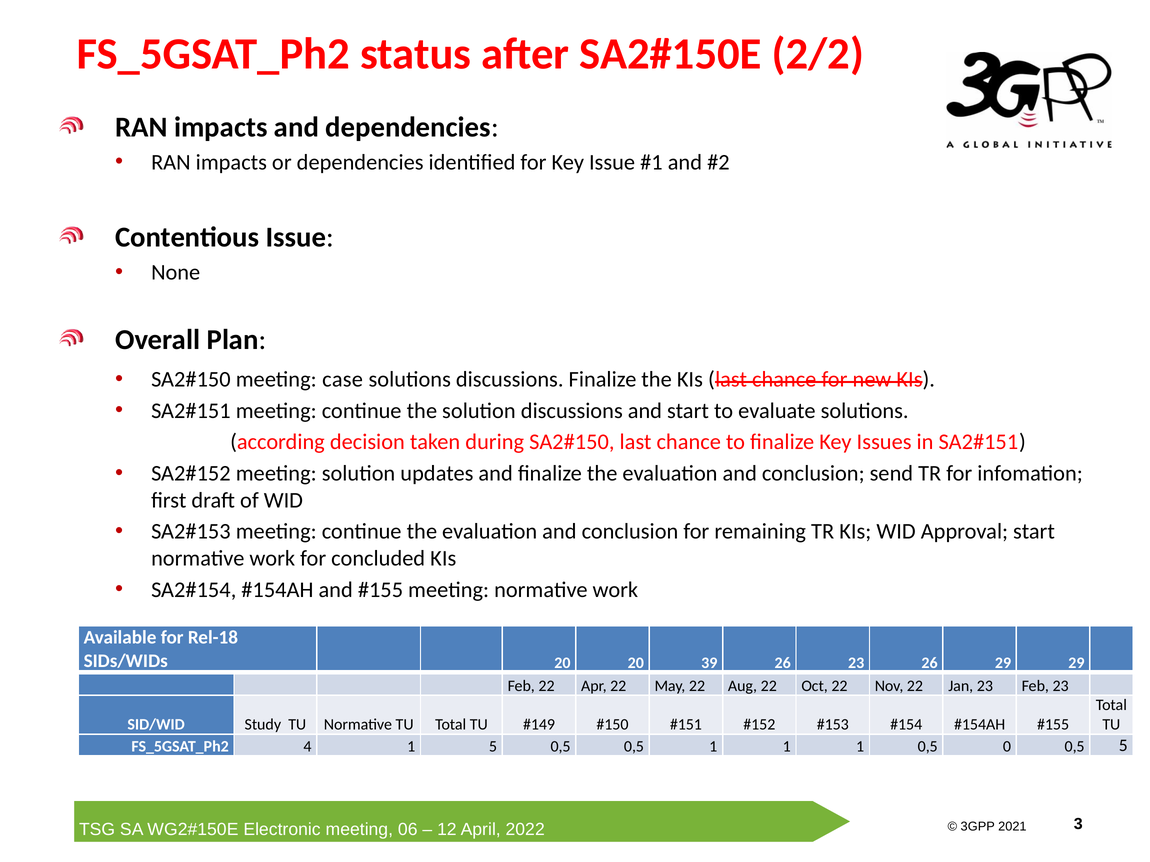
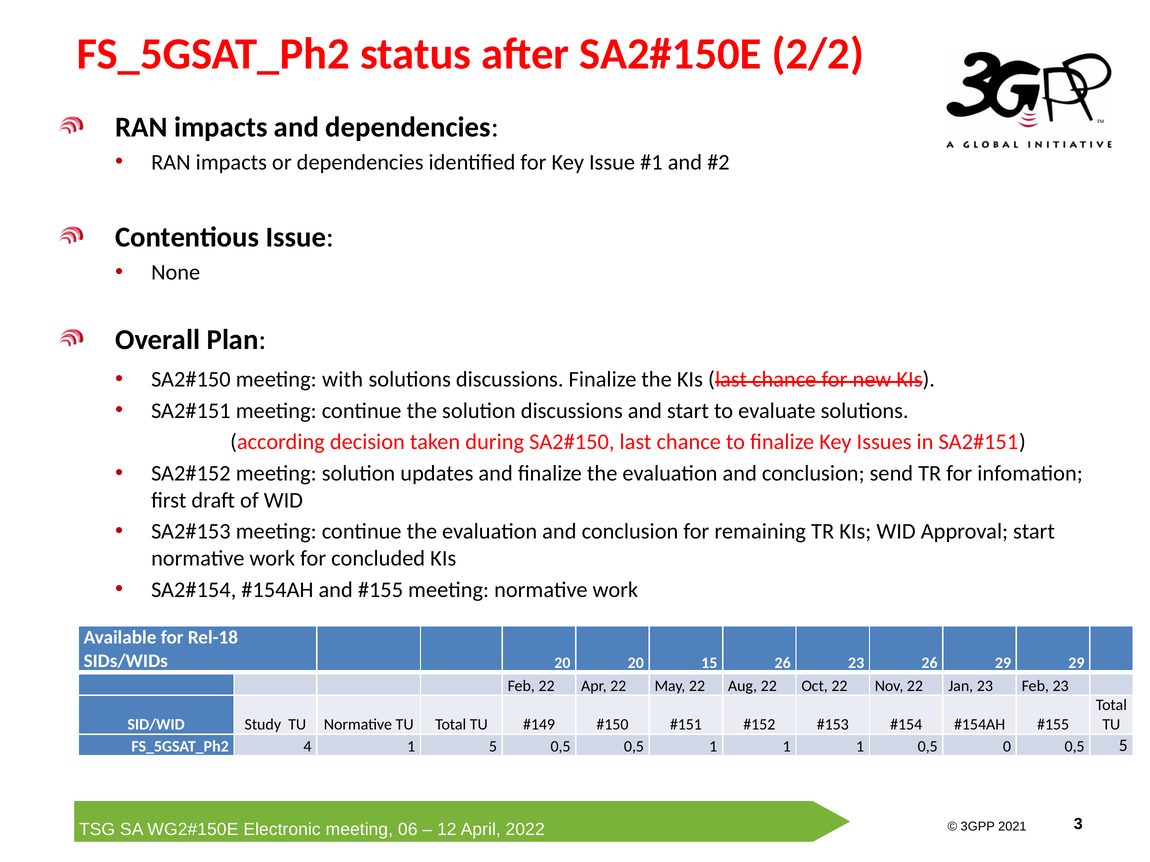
case: case -> with (343, 380)
39: 39 -> 15 (709, 663)
